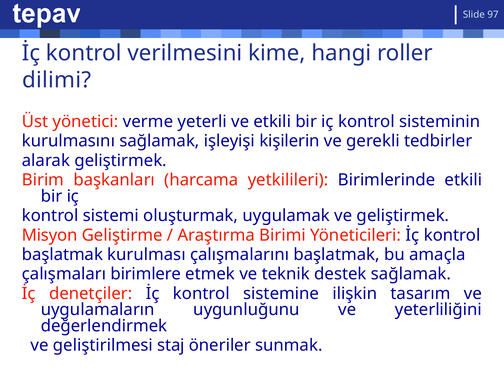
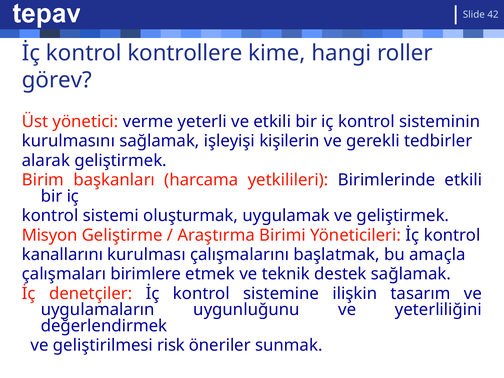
97: 97 -> 42 (493, 15)
verilmesini: verilmesini -> kontrollere (185, 53)
dilimi: dilimi -> görev (57, 80)
başlatmak: başlatmak -> kanallarını (62, 255)
staj: staj -> risk (171, 345)
